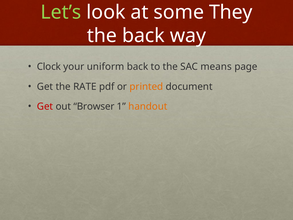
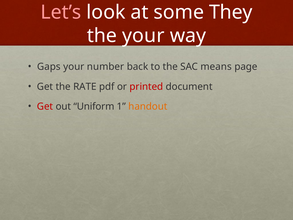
Let’s colour: light green -> pink (61, 12)
the back: back -> your (143, 36)
Clock: Clock -> Gaps (49, 67)
uniform: uniform -> number (106, 67)
printed colour: orange -> red (146, 86)
Browser: Browser -> Uniform (94, 106)
